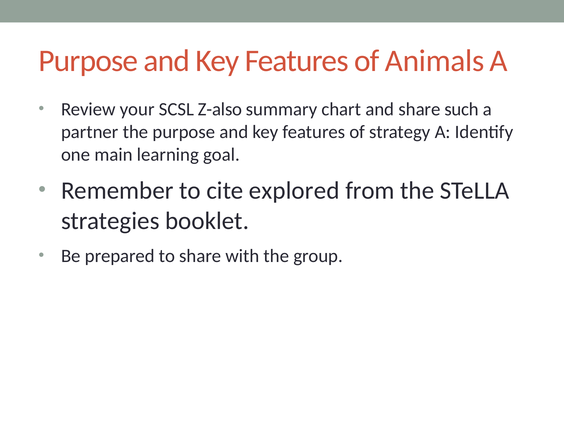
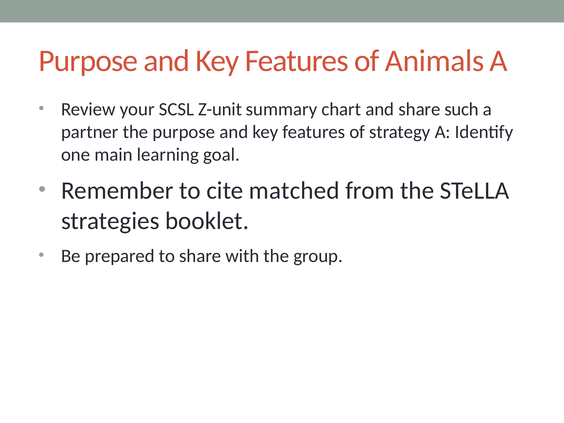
Z-also: Z-also -> Z-unit (220, 109)
explored: explored -> matched (294, 191)
